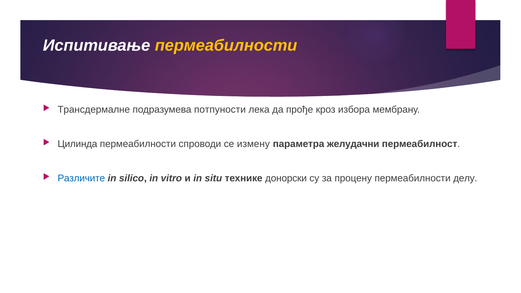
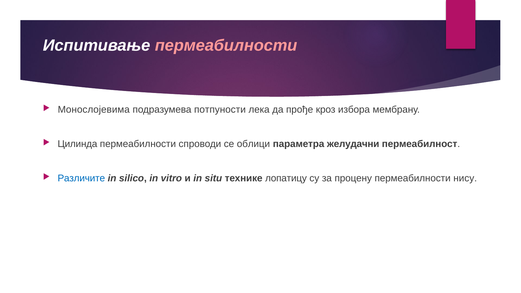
пермеабилности colour: yellow -> pink (226, 46)
Трансдермалне: Трансдермалне -> Монослојевима (94, 110)
измену: измену -> облици (253, 144)
донорски: донорски -> лопатицу (286, 178)
делу: делу -> нису (465, 178)
